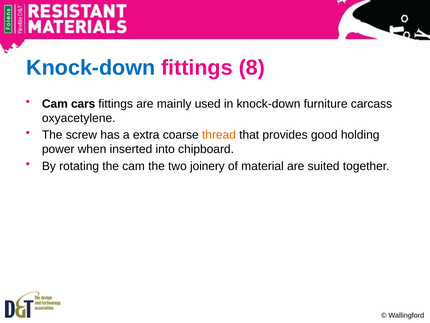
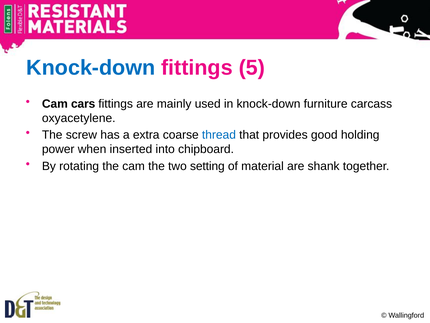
8: 8 -> 5 (252, 68)
thread colour: orange -> blue (219, 135)
joinery: joinery -> setting (207, 166)
suited: suited -> shank (324, 166)
